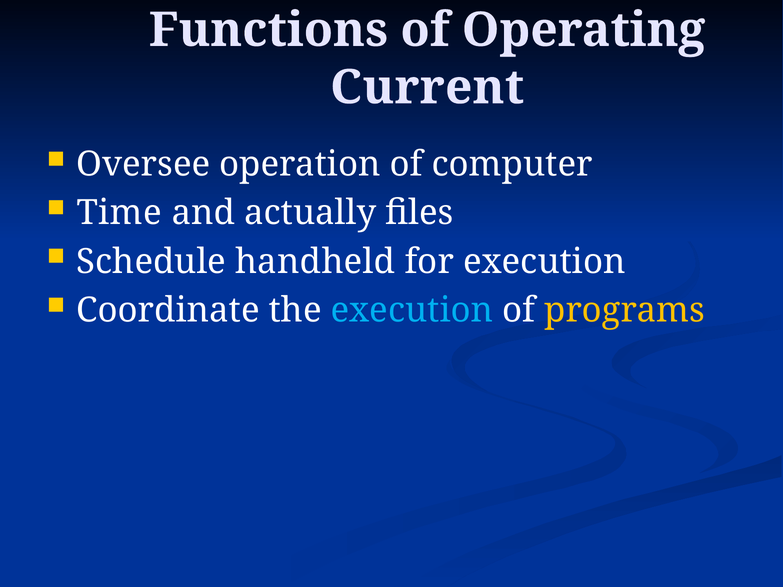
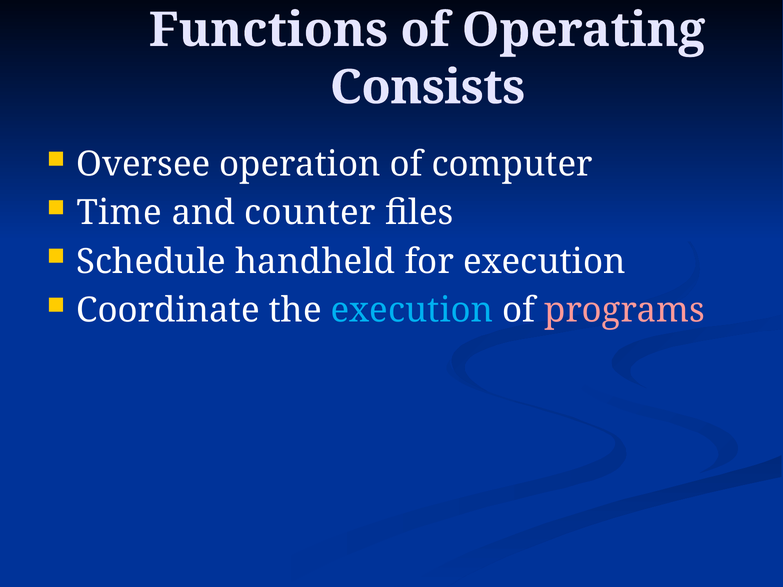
Current: Current -> Consists (428, 88)
actually: actually -> counter (310, 213)
programs colour: yellow -> pink (625, 310)
